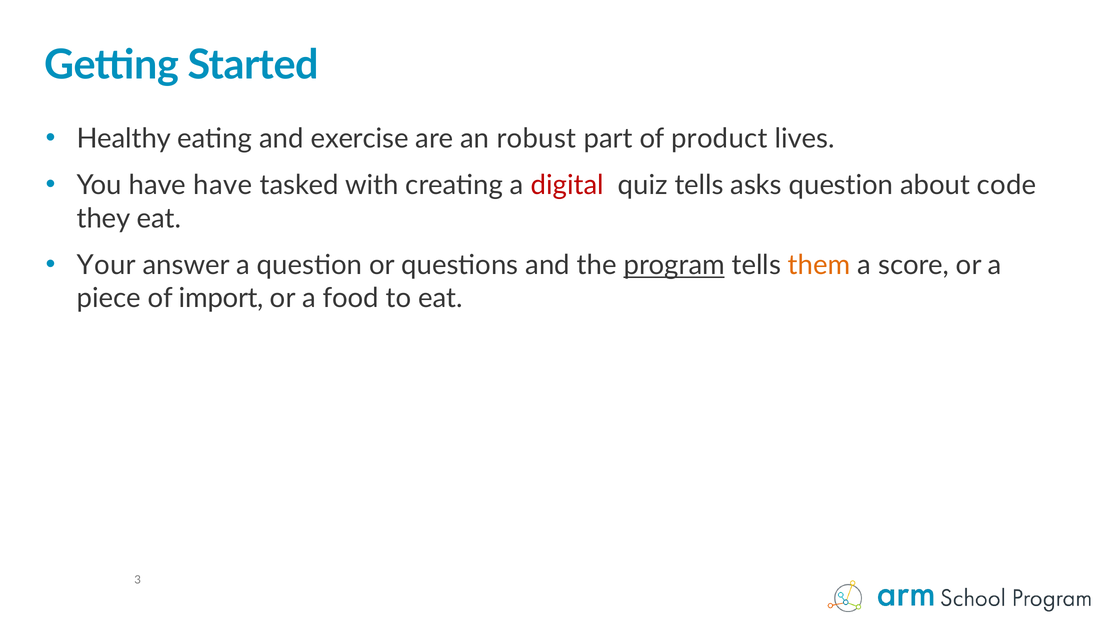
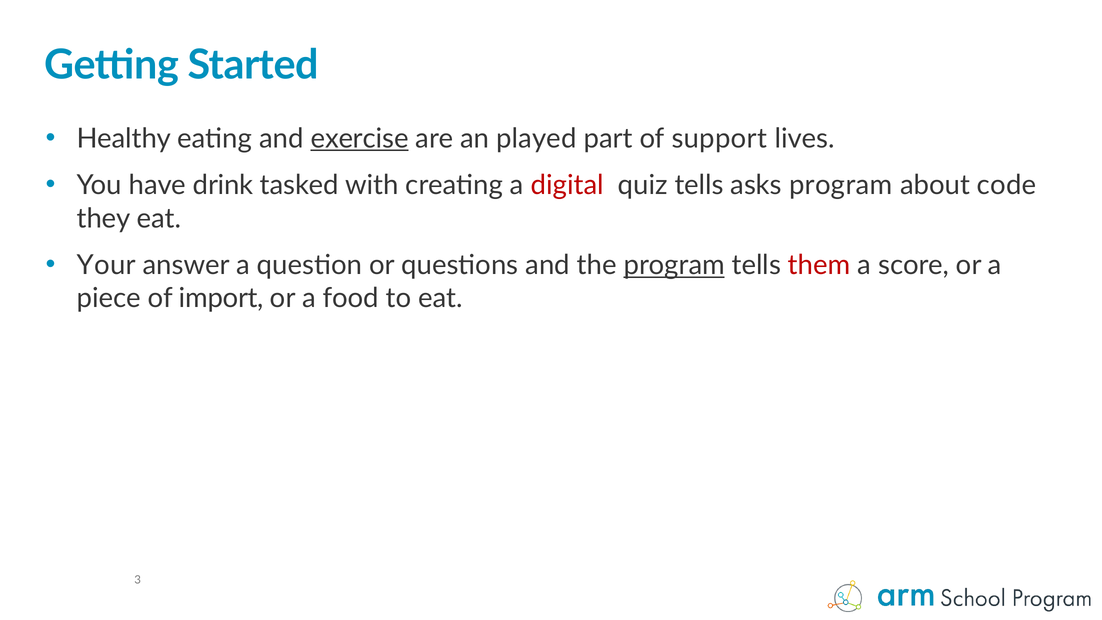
exercise underline: none -> present (360, 139)
robust: robust -> played (536, 139)
product: product -> support (719, 139)
have have: have -> drink (223, 185)
asks question: question -> program (841, 185)
them colour: orange -> red (819, 265)
